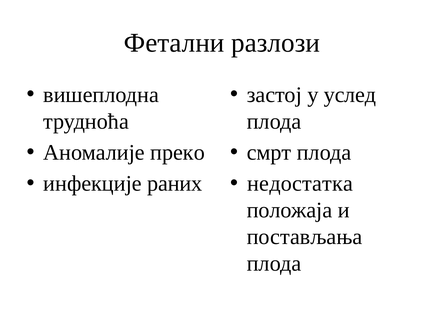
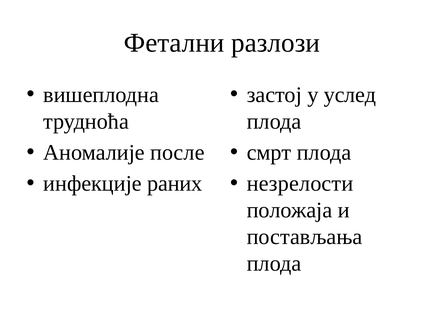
преко: преко -> после (177, 153)
недостатка: недостатка -> нeзрeлoсти (300, 184)
